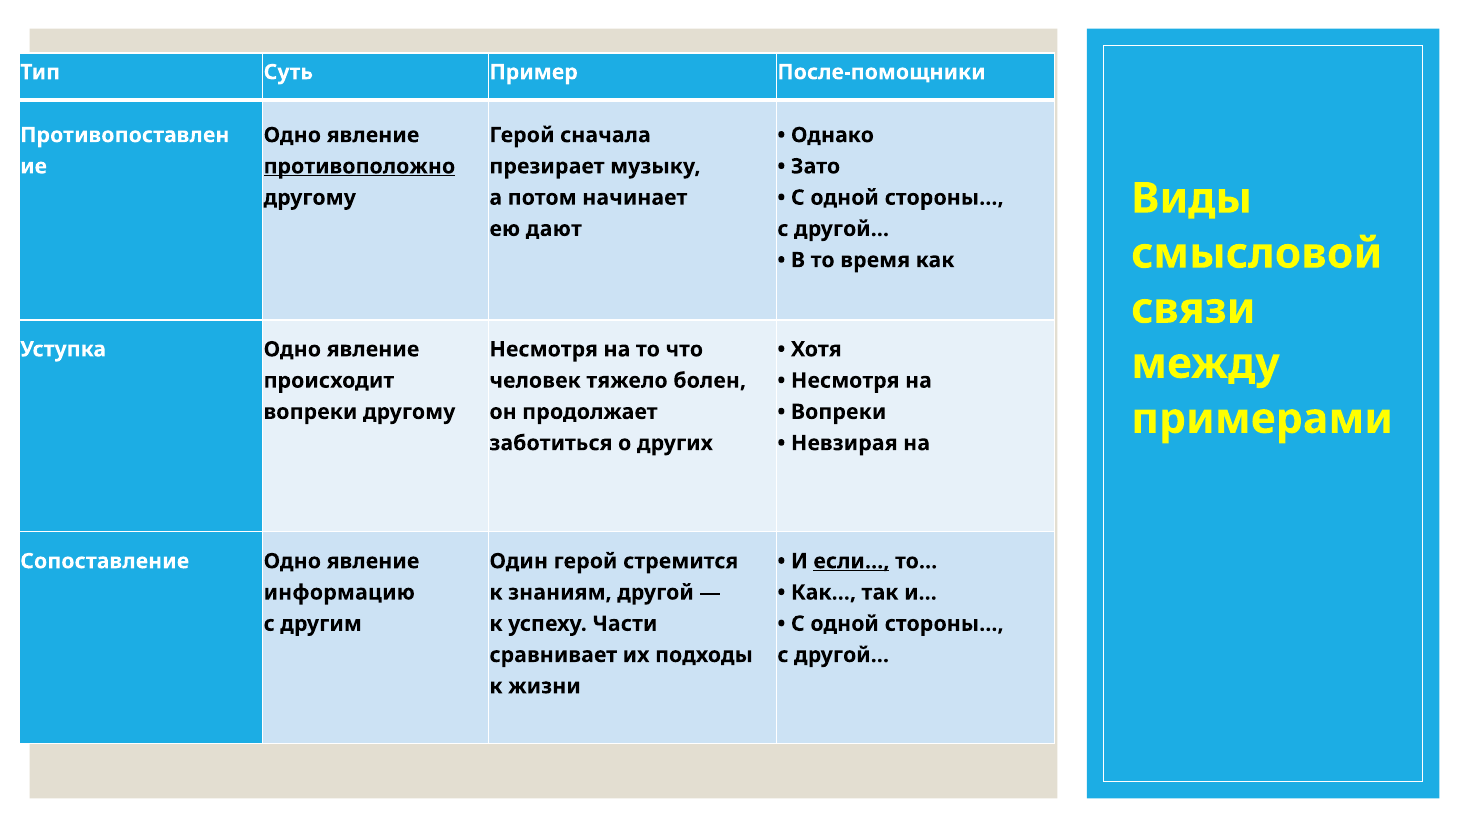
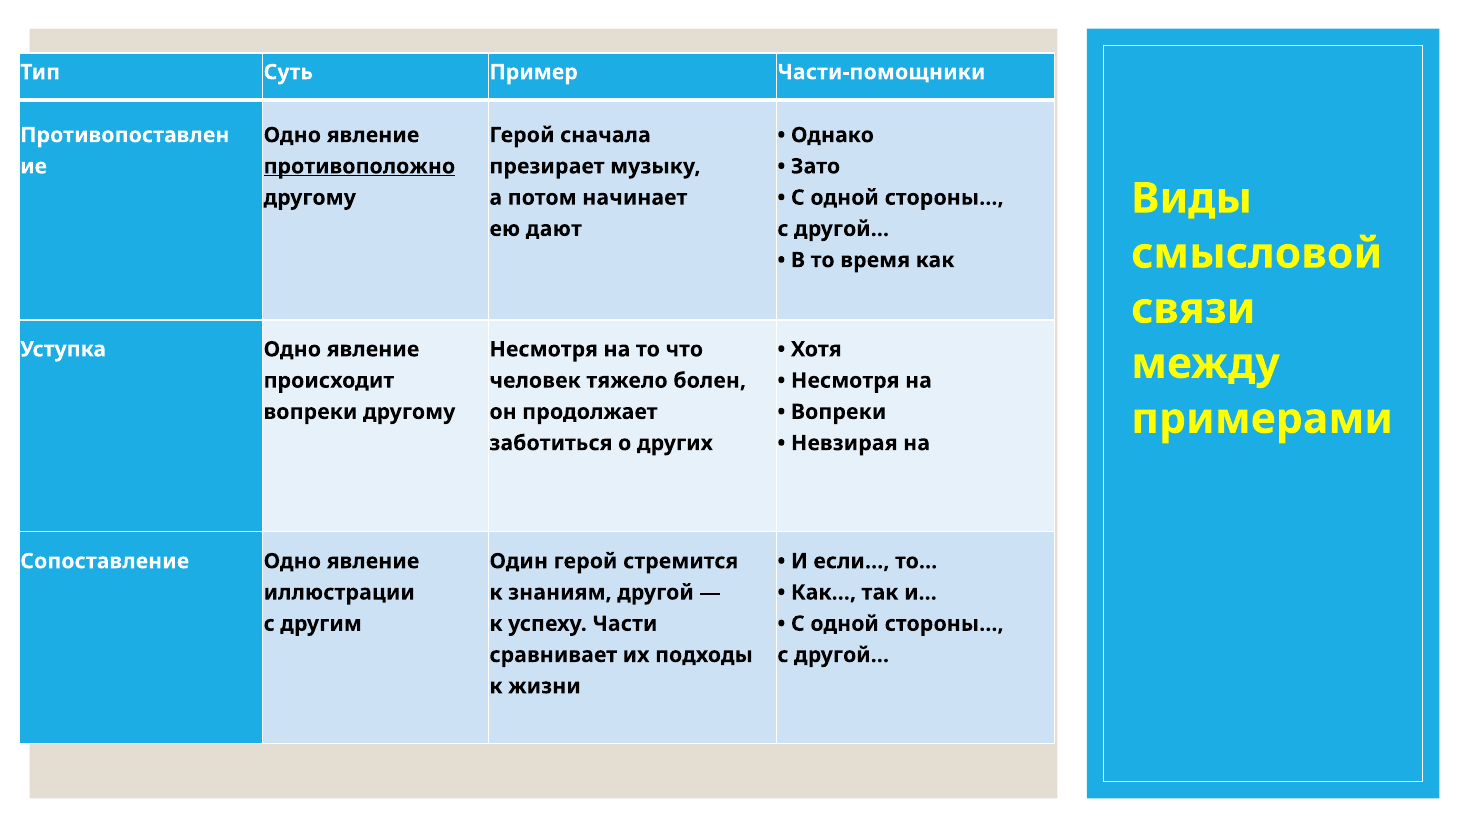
После-помощники: После-помощники -> Части-помощники (881, 72)
если… underline: present -> none (851, 561)
информацию: информацию -> иллюстрации (339, 592)
